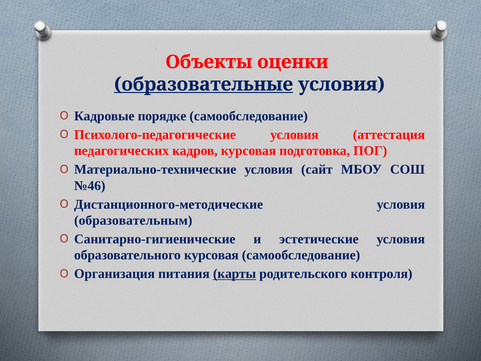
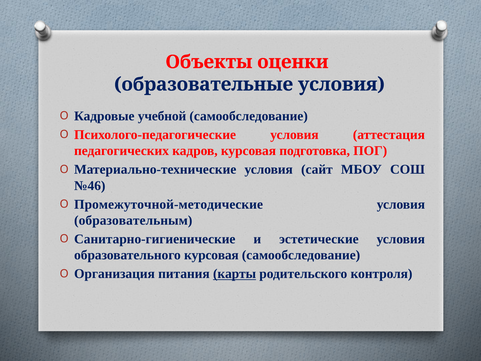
образовательные underline: present -> none (204, 84)
порядке: порядке -> учебной (162, 116)
Дистанционного-методические: Дистанционного-методические -> Промежуточной-методические (169, 204)
